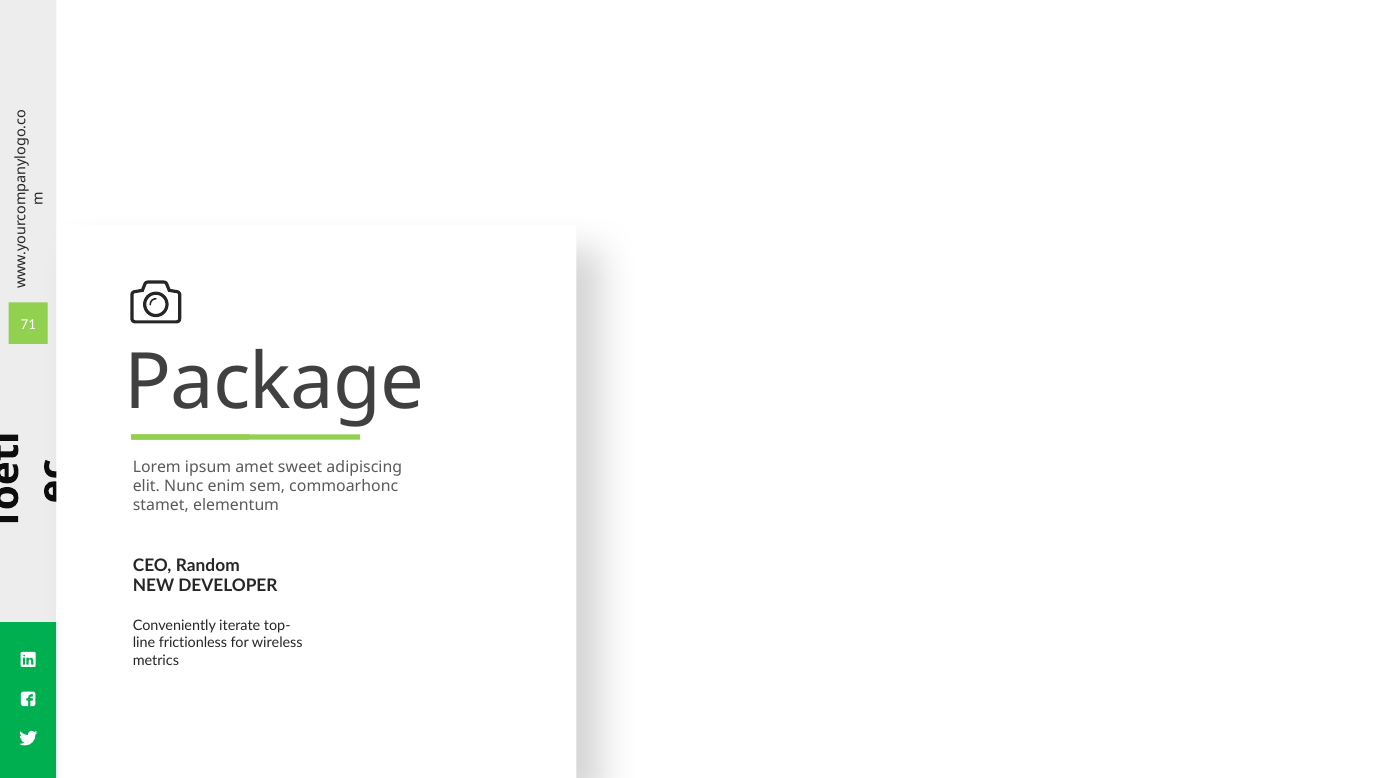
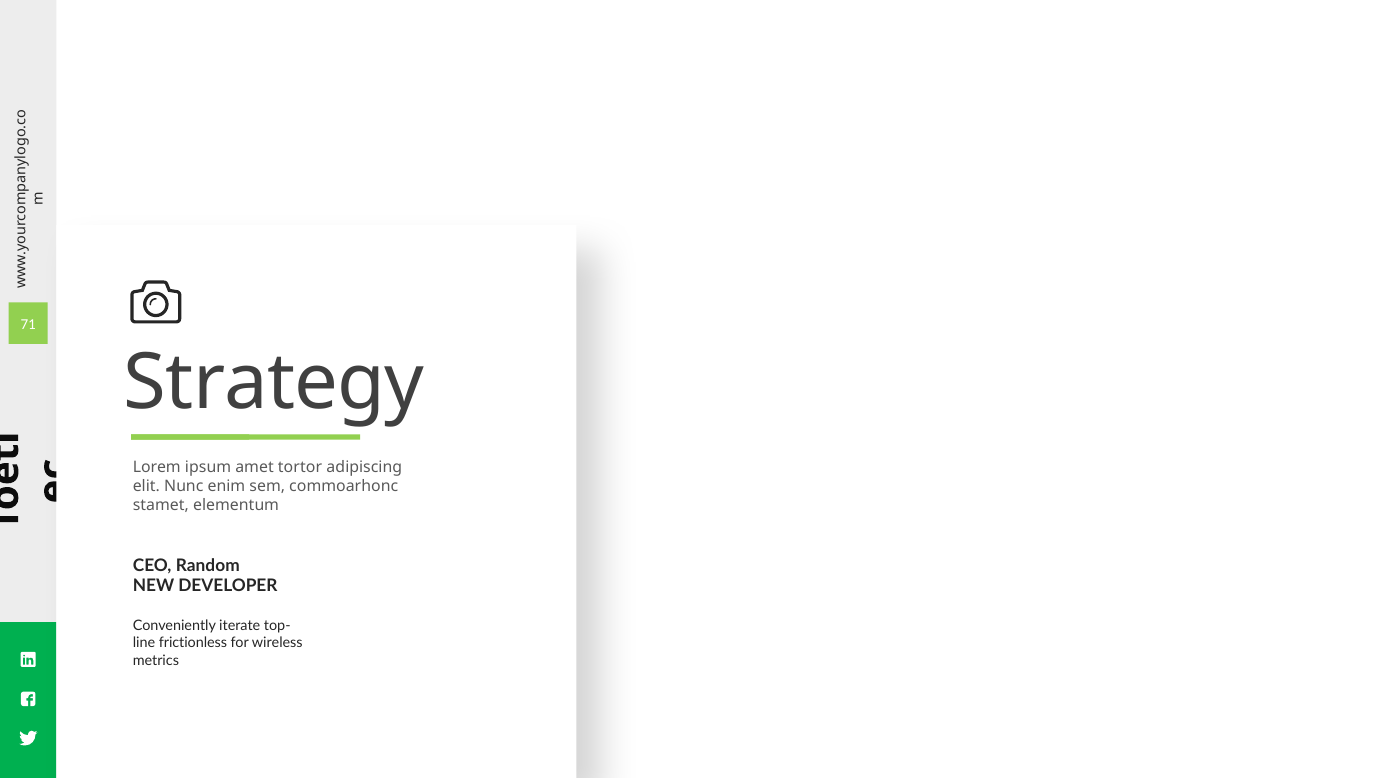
Package: Package -> Strategy (274, 383)
sweet: sweet -> tortor (300, 467)
